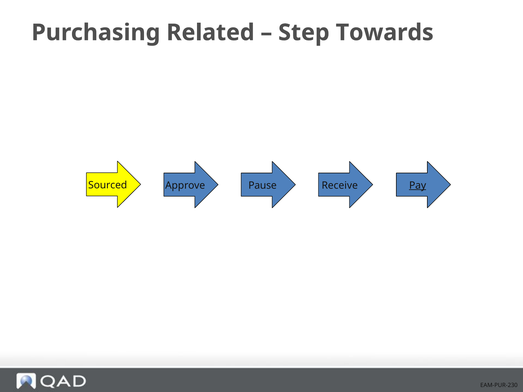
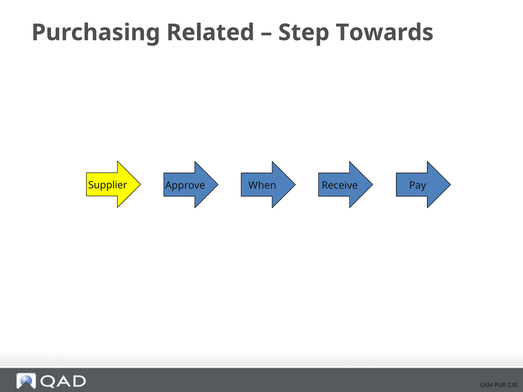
Sourced: Sourced -> Supplier (108, 185)
Pause: Pause -> When (262, 185)
Pay underline: present -> none (418, 185)
